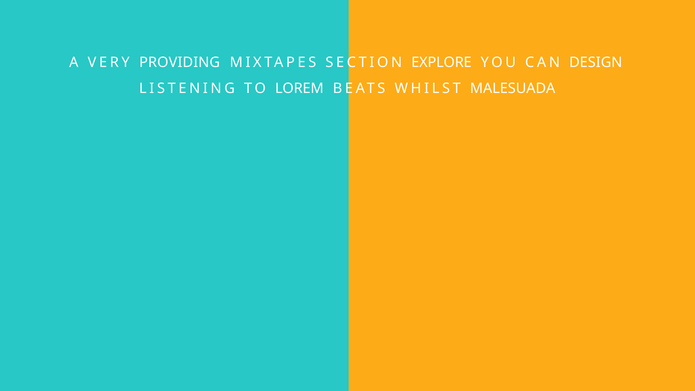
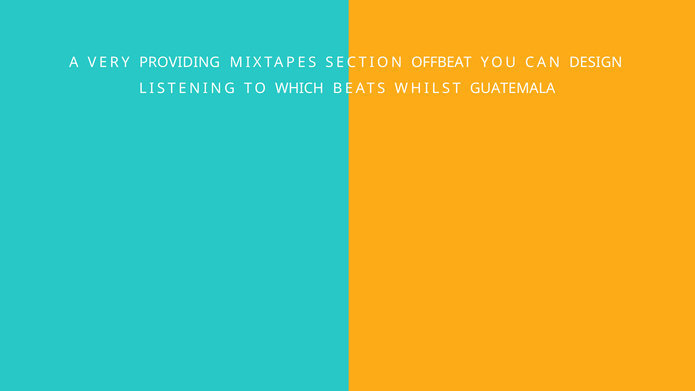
EXPLORE: EXPLORE -> OFFBEAT (441, 62)
LOREM: LOREM -> WHICH (299, 88)
MALESUADA: MALESUADA -> GUATEMALA (513, 88)
